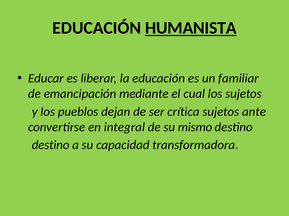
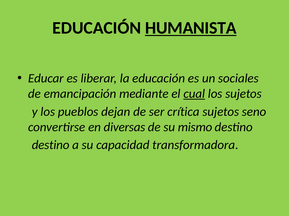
familiar: familiar -> sociales (238, 79)
cual underline: none -> present (194, 94)
ante: ante -> seno (254, 112)
integral: integral -> diversas (125, 127)
